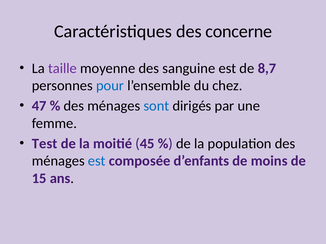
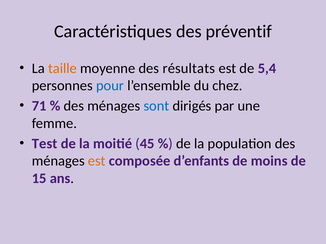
concerne: concerne -> préventif (239, 31)
taille colour: purple -> orange (62, 68)
sanguine: sanguine -> résultats (189, 68)
8,7: 8,7 -> 5,4 (267, 68)
47: 47 -> 71 (39, 106)
est colour: blue -> orange (97, 161)
